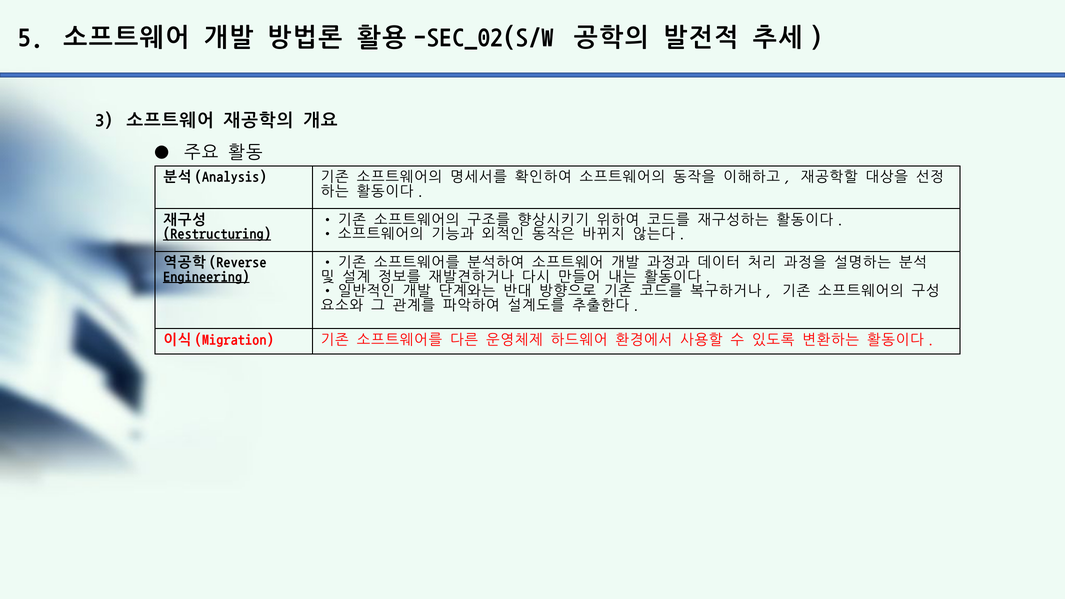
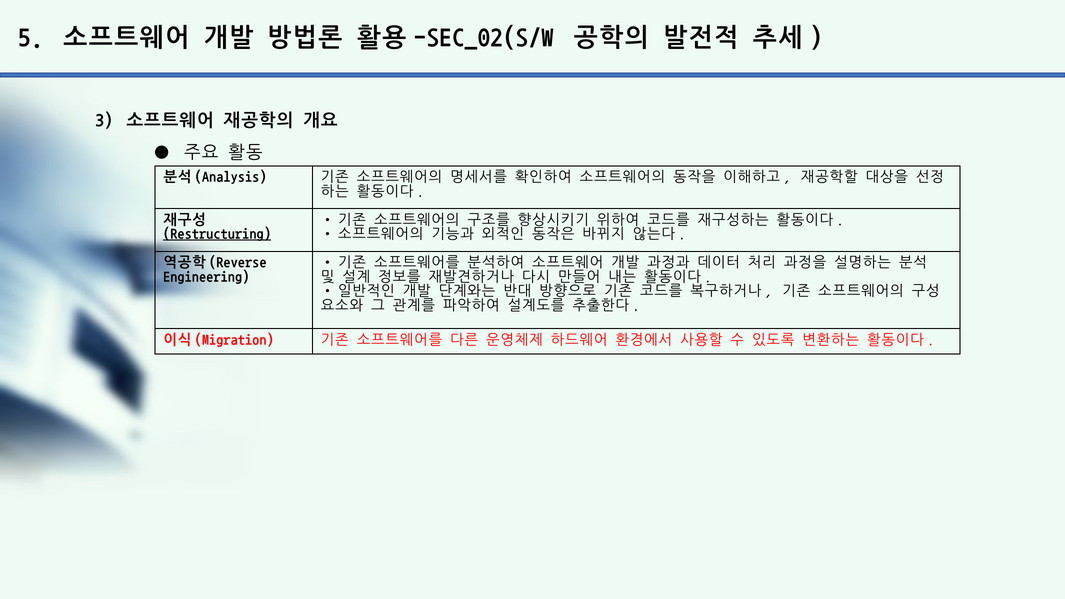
Engineering underline: present -> none (206, 276)
